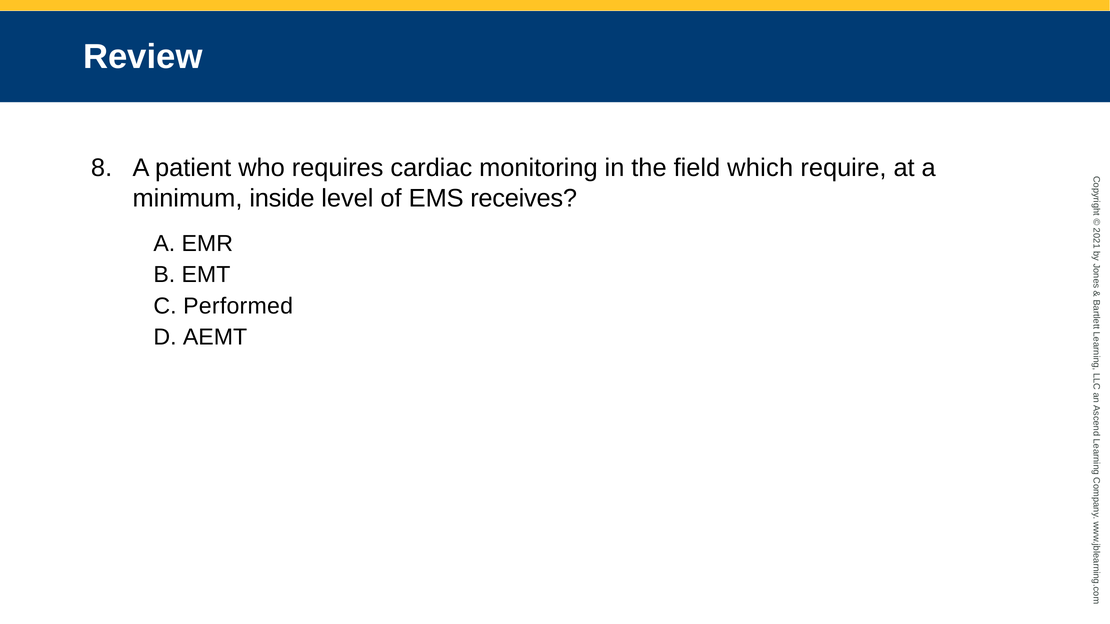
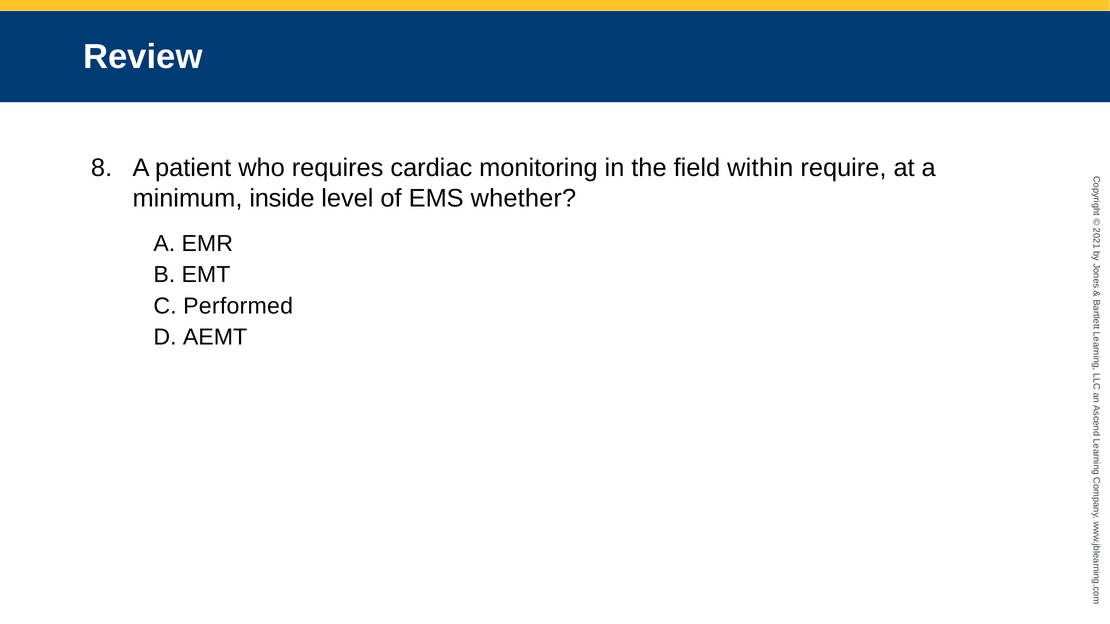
which: which -> within (760, 168)
receives: receives -> whether (523, 198)
